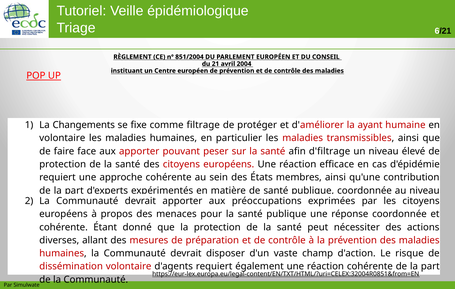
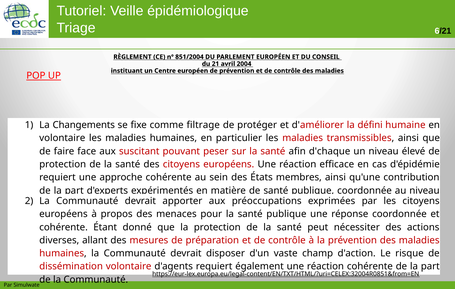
ayant: ayant -> défini (370, 125)
aux apporter: apporter -> suscitant (139, 151)
d'filtrage: d'filtrage -> d'chaque (330, 151)
